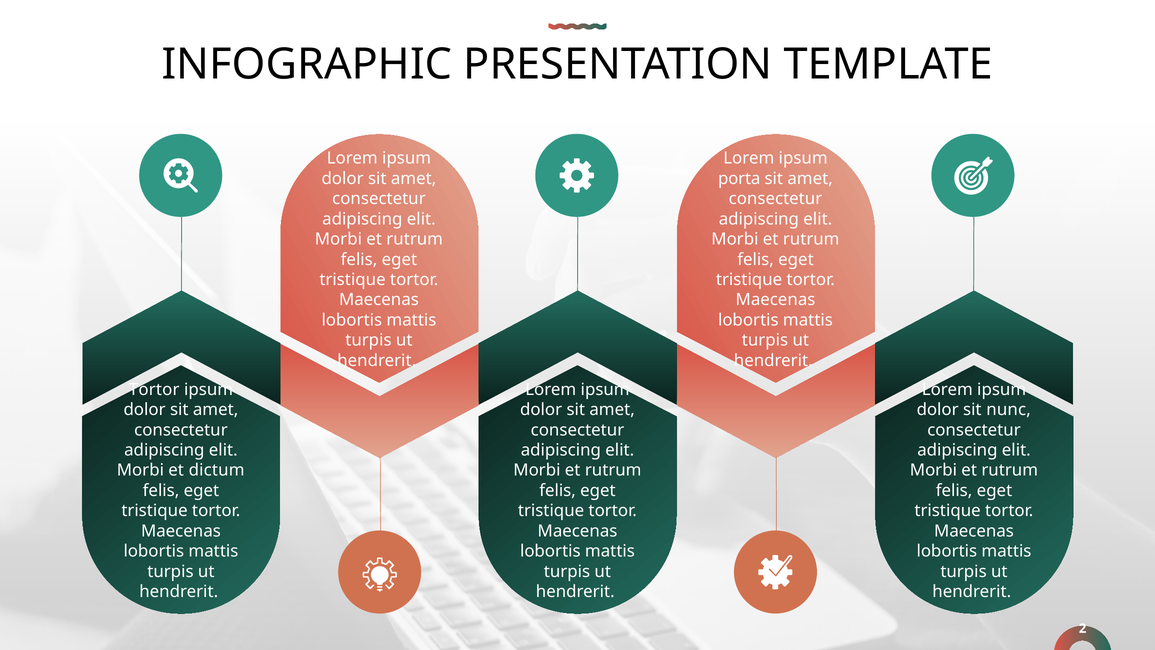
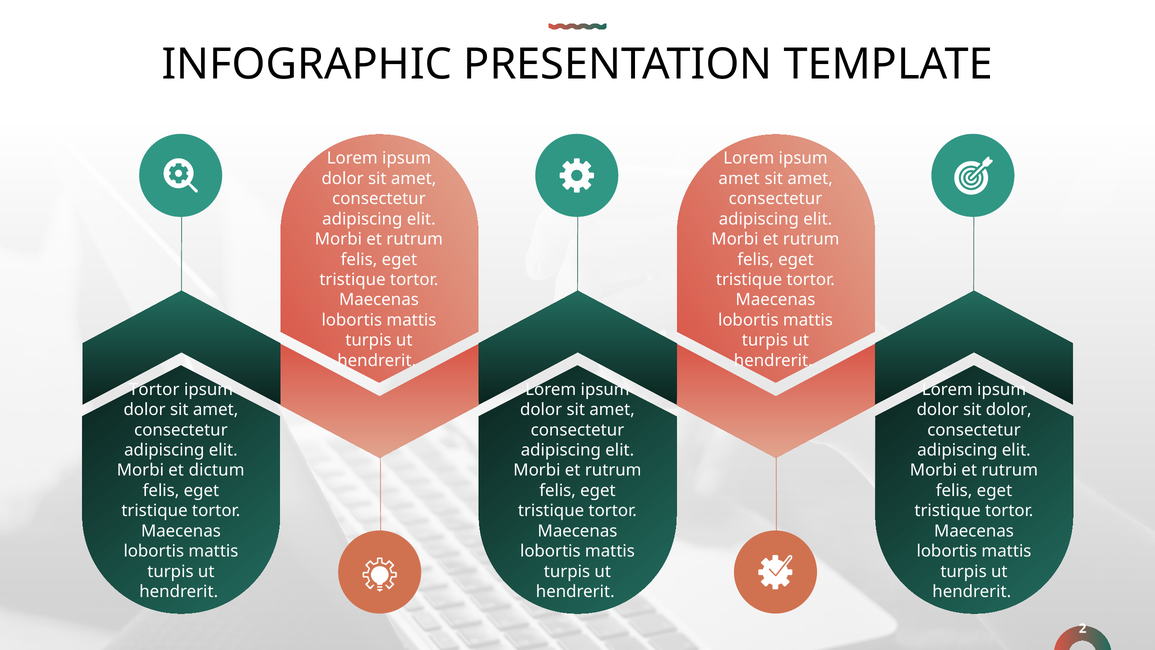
porta: porta -> amet (739, 178)
nunc: nunc -> dolor (1009, 410)
